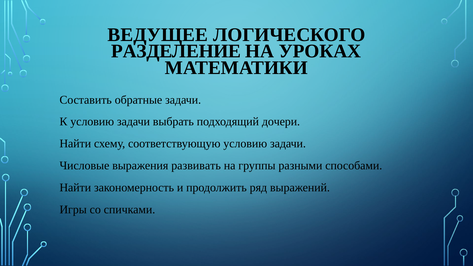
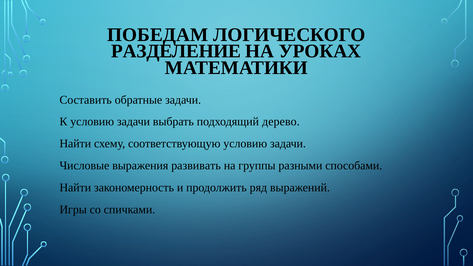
ВЕДУЩЕЕ: ВЕДУЩЕЕ -> ПОБЕДАМ (158, 35)
дочери: дочери -> дерево (281, 122)
